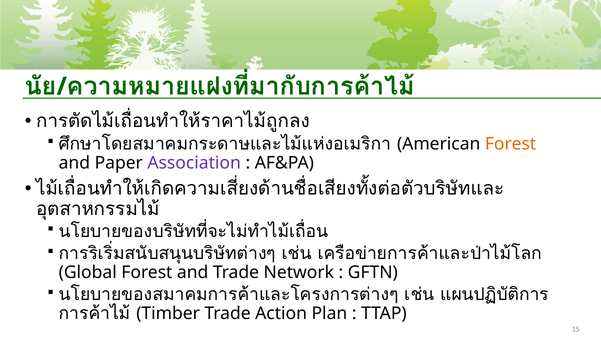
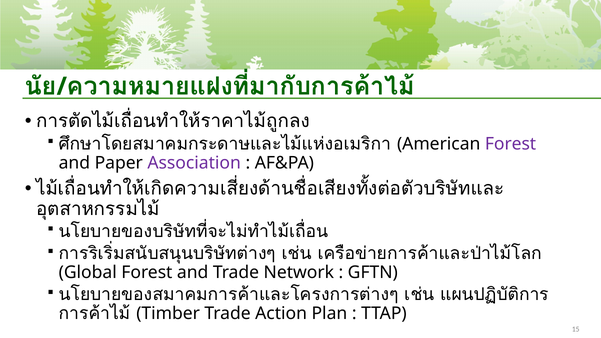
Forest colour: orange -> purple (511, 144)
